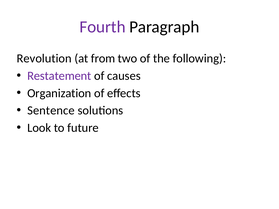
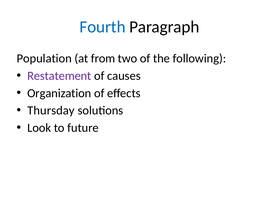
Fourth colour: purple -> blue (102, 27)
Revolution: Revolution -> Population (44, 59)
Sentence: Sentence -> Thursday (51, 111)
